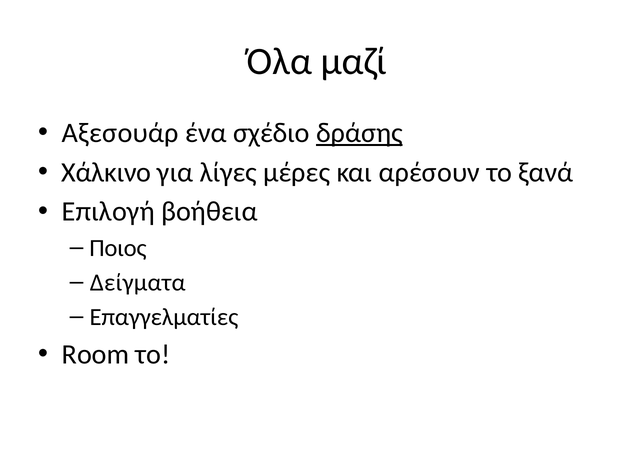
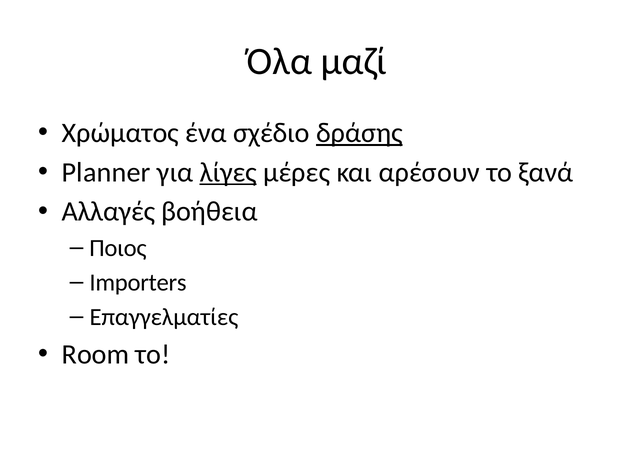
Αξεσουάρ: Αξεσουάρ -> Χρώματος (120, 133)
Χάλκινο: Χάλκινο -> Planner (106, 172)
λίγες underline: none -> present (228, 172)
Επιλογή: Επιλογή -> Αλλαγές (108, 212)
Δείγματα: Δείγματα -> Importers (138, 283)
